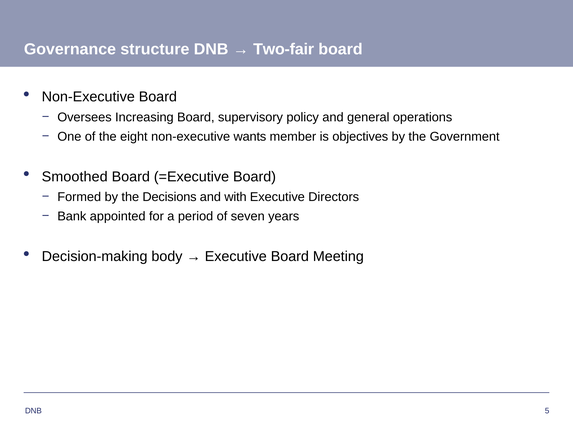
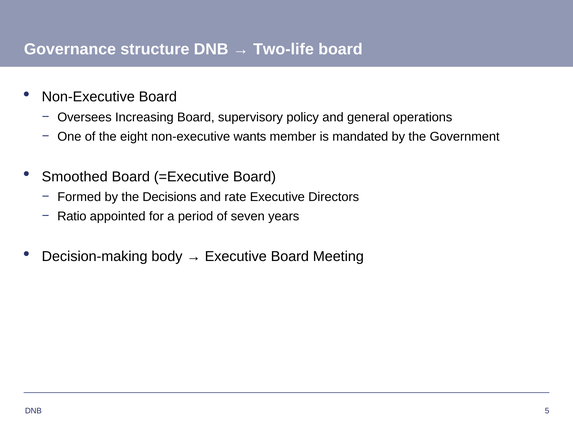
Two-fair: Two-fair -> Two-life (284, 49)
objectives: objectives -> mandated (360, 137)
with: with -> rate (235, 197)
Bank: Bank -> Ratio (72, 216)
